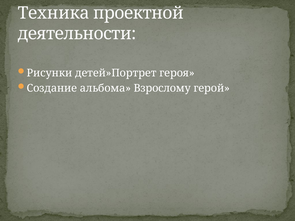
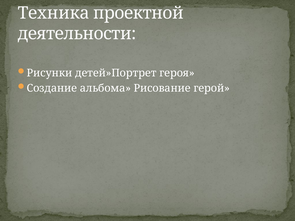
Взрослому: Взрослому -> Рисование (162, 88)
